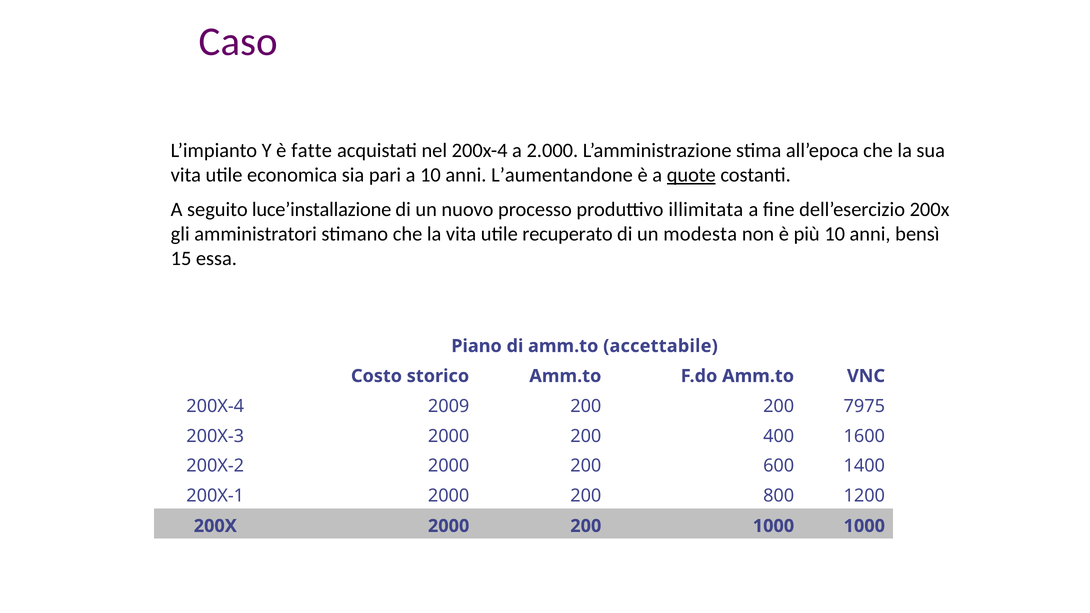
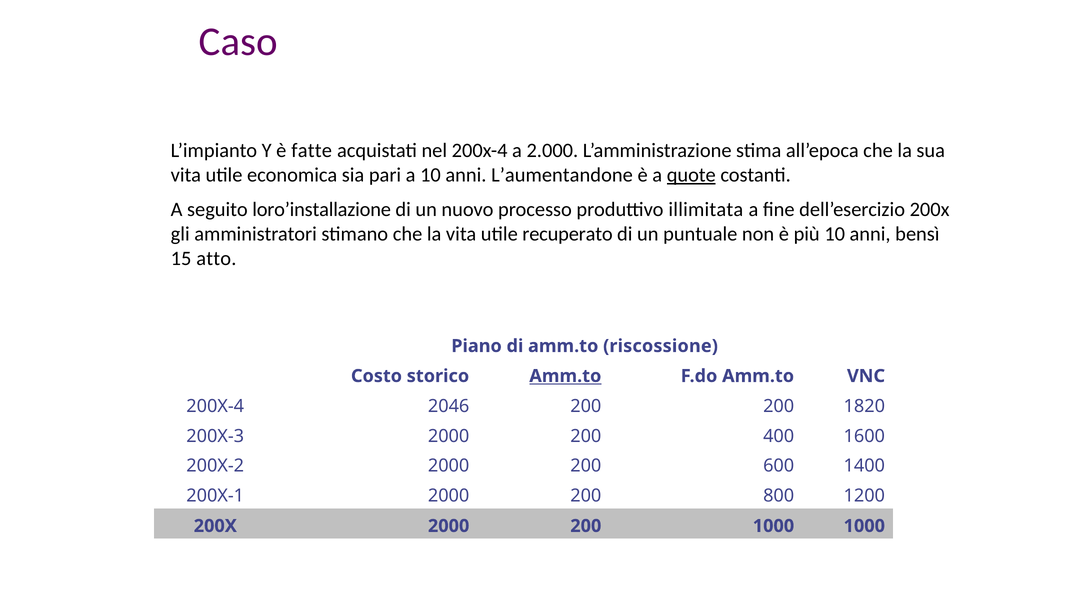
luce’installazione: luce’installazione -> loro’installazione (322, 210)
modesta: modesta -> puntuale (700, 234)
essa: essa -> atto (216, 259)
accettabile: accettabile -> riscossione (661, 346)
Amm.to underline: none -> present (565, 376)
2009: 2009 -> 2046 (449, 406)
7975: 7975 -> 1820 (864, 406)
